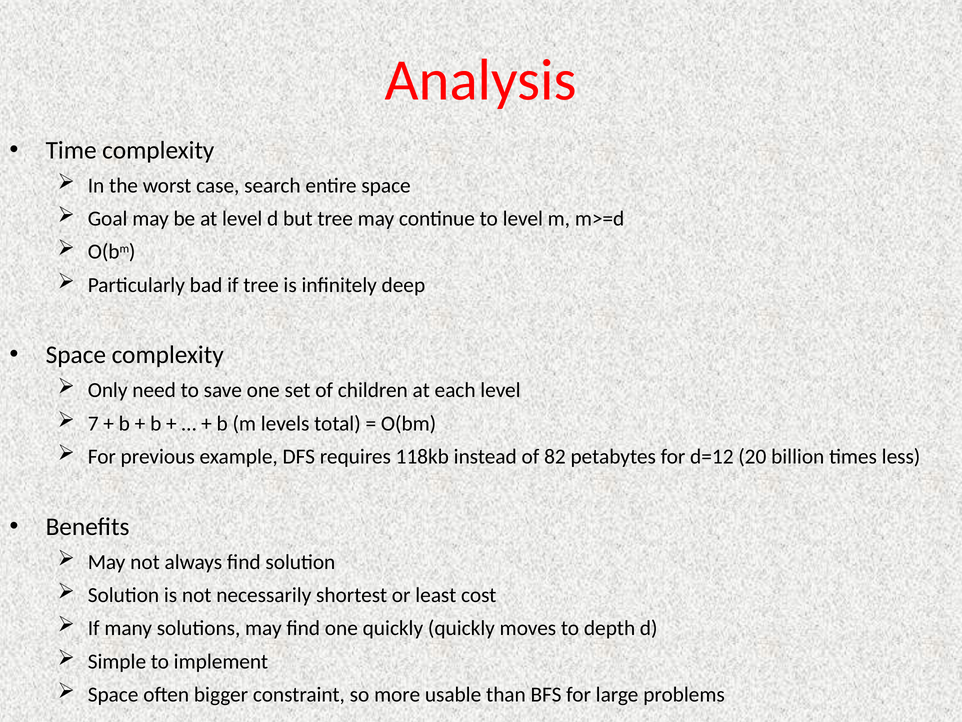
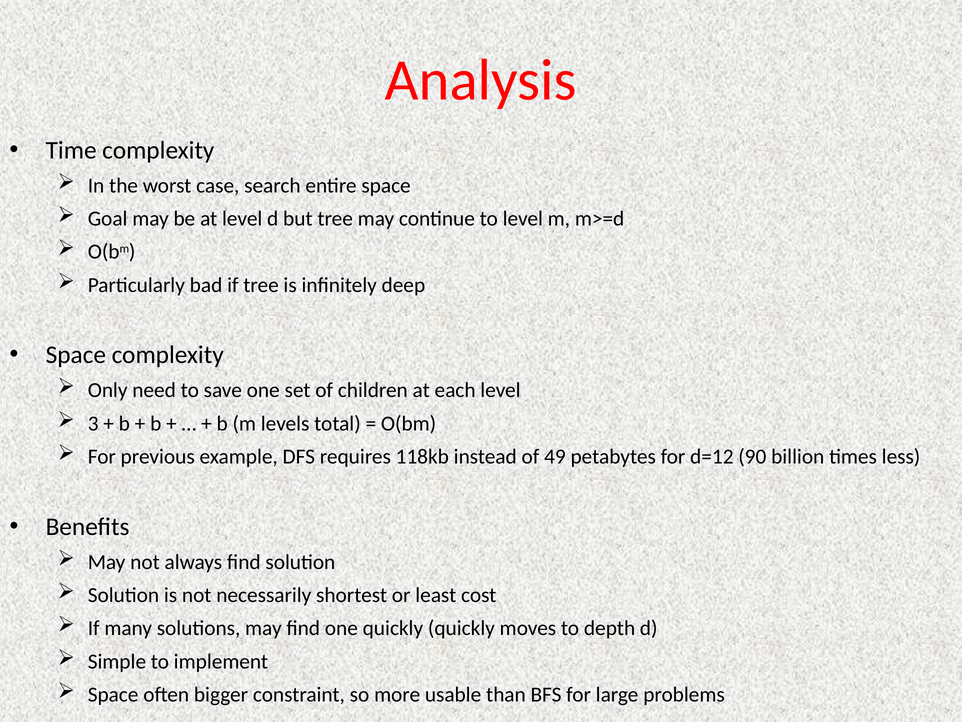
7: 7 -> 3 (93, 423)
82: 82 -> 49 (555, 456)
20: 20 -> 90 (752, 456)
